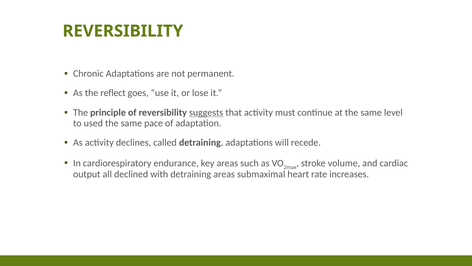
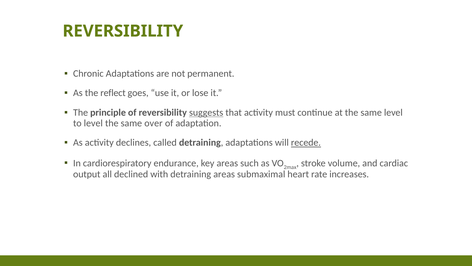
to used: used -> level (93, 123)
pace: pace -> over (153, 123)
recede underline: none -> present (306, 142)
